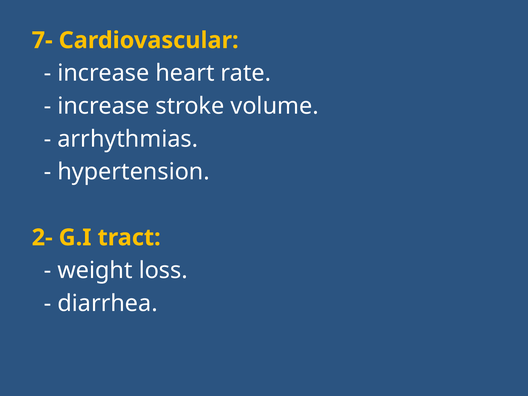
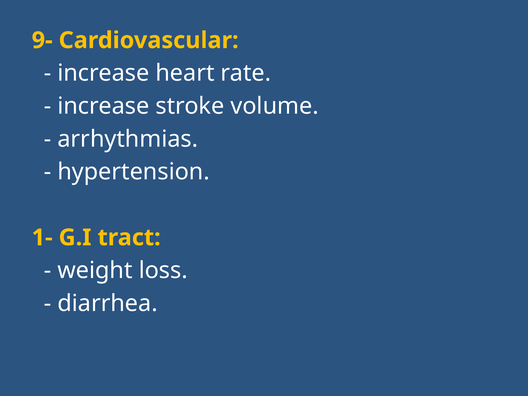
7-: 7- -> 9- (42, 40)
2-: 2- -> 1- (42, 238)
